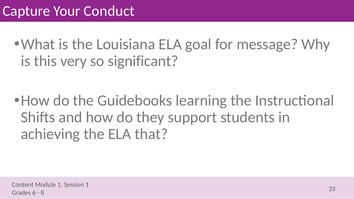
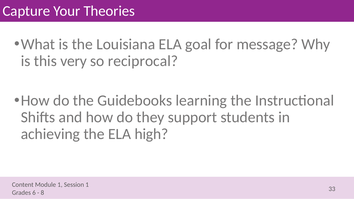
Conduct: Conduct -> Theories (109, 11)
significant: significant -> reciprocal (143, 61)
that: that -> high (151, 134)
